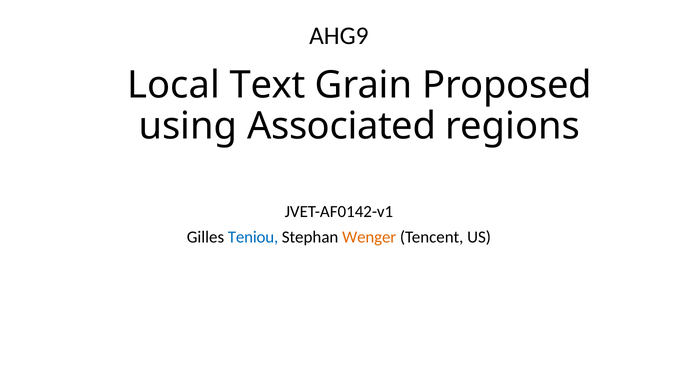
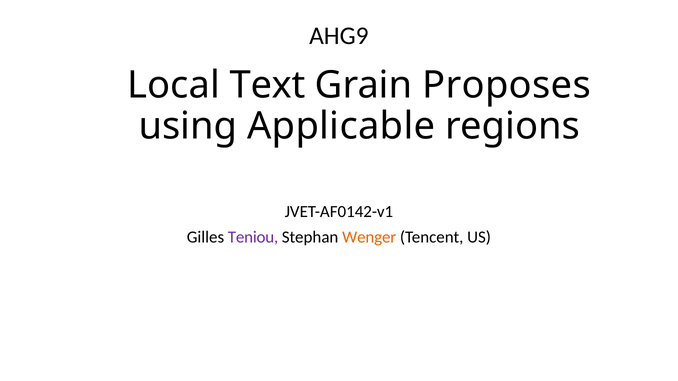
Proposed: Proposed -> Proposes (507, 85)
Associated: Associated -> Applicable (341, 126)
Teniou colour: blue -> purple (253, 237)
